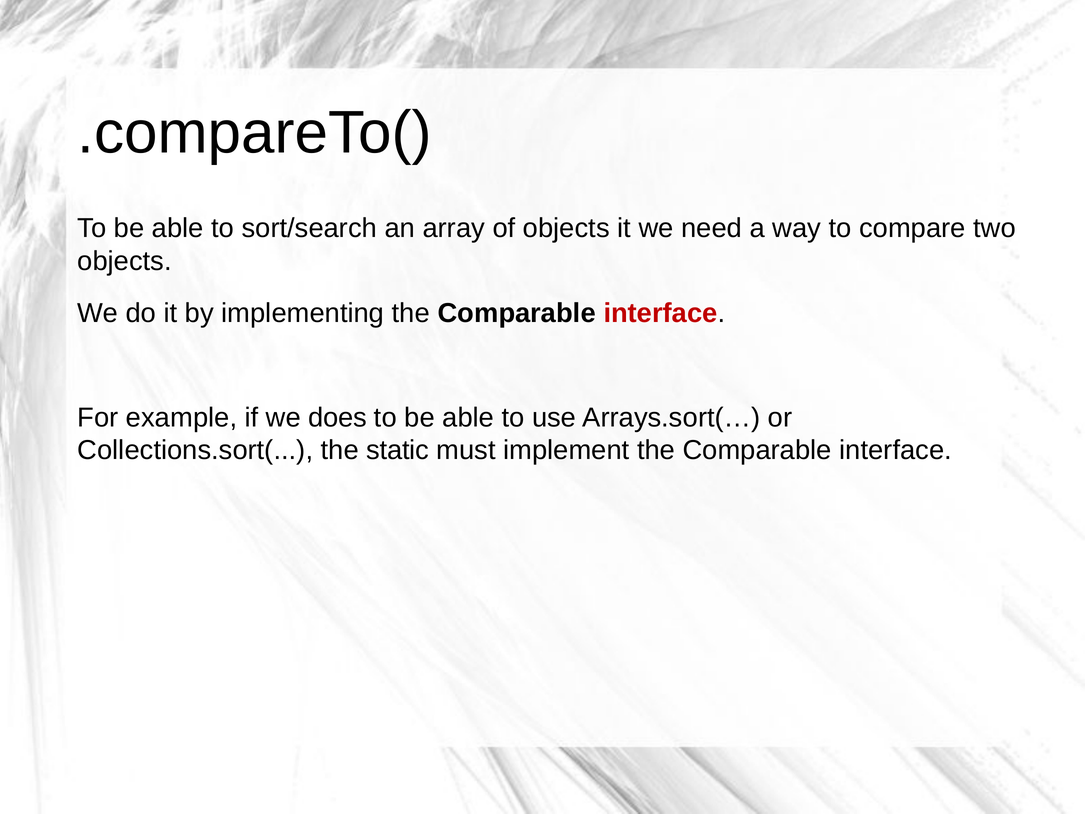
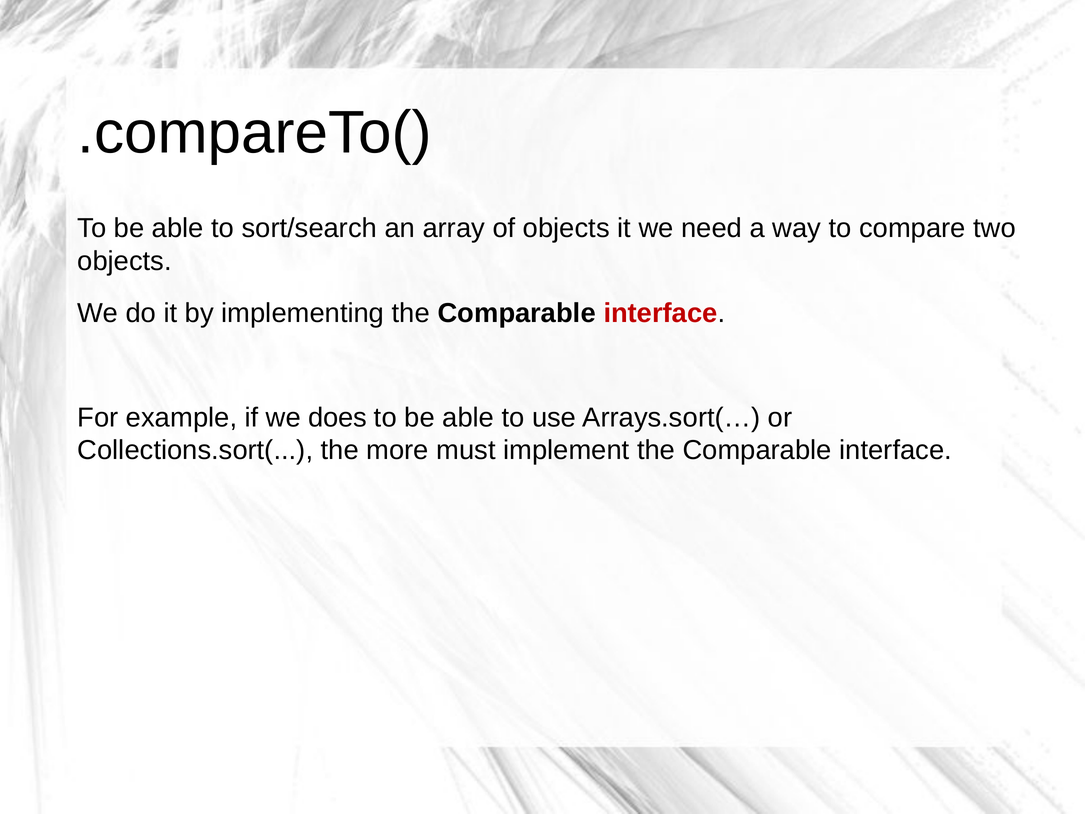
static: static -> more (398, 450)
